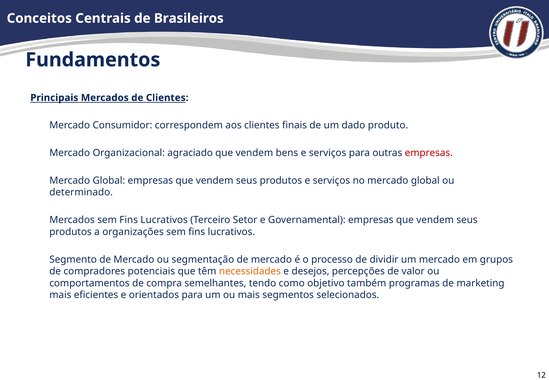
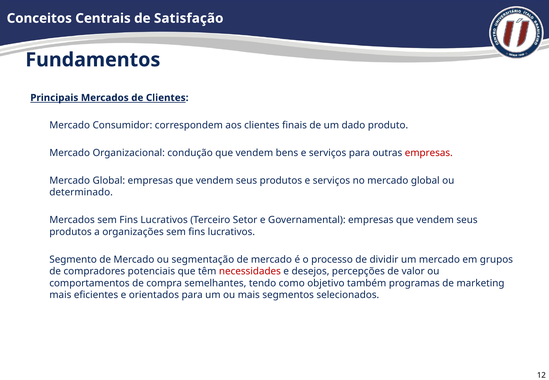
Brasileiros: Brasileiros -> Satisfação (189, 18)
agraciado: agraciado -> condução (190, 153)
necessidades colour: orange -> red (250, 271)
